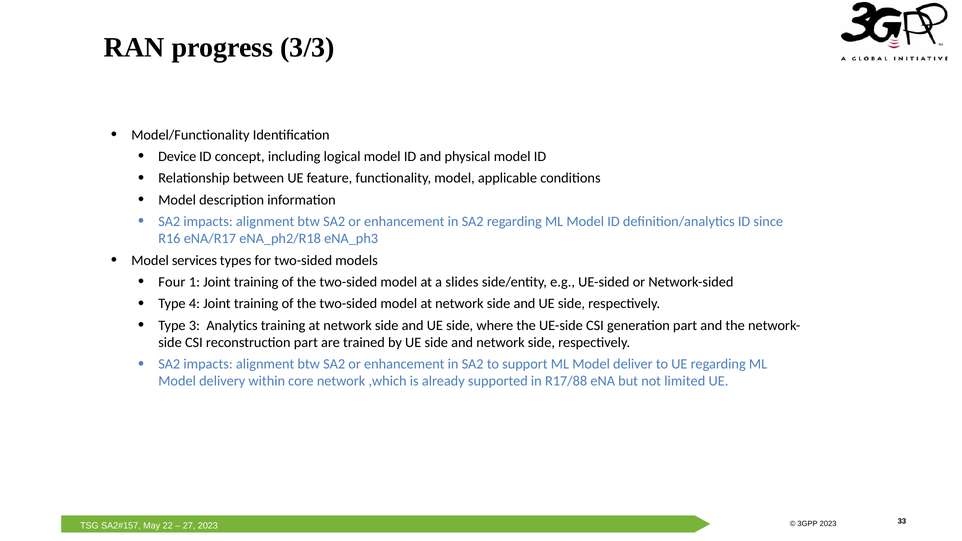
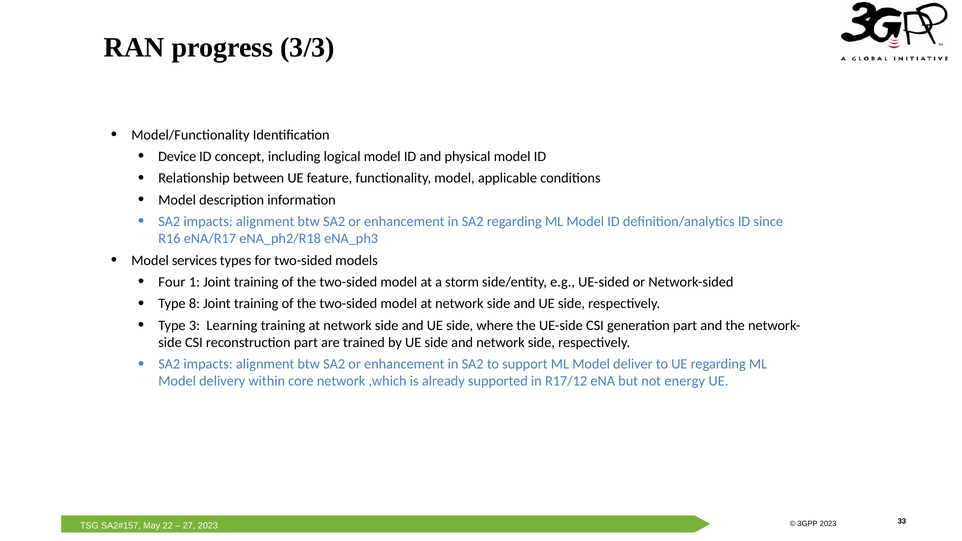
slides: slides -> storm (462, 282)
4: 4 -> 8 (194, 304)
Analytics: Analytics -> Learning (232, 325)
R17/88: R17/88 -> R17/12 (566, 381)
limited: limited -> energy (685, 381)
